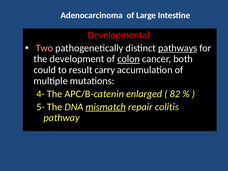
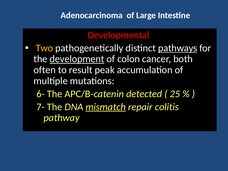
Two colour: pink -> yellow (44, 48)
development underline: none -> present (77, 59)
colon underline: present -> none (129, 59)
could: could -> often (45, 70)
carry: carry -> peak (105, 70)
4-: 4- -> 6- (41, 94)
enlarged: enlarged -> detected (144, 94)
82: 82 -> 25 (175, 94)
5-: 5- -> 7- (41, 107)
